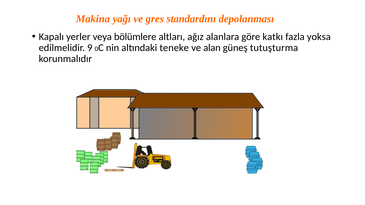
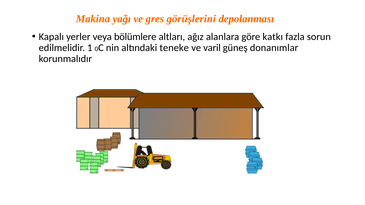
standardını: standardını -> görüşlerini (191, 19)
yoksa: yoksa -> sorun (319, 37)
9: 9 -> 1 (90, 48)
alan: alan -> varil (212, 48)
tutuşturma: tutuşturma -> donanımlar (274, 48)
